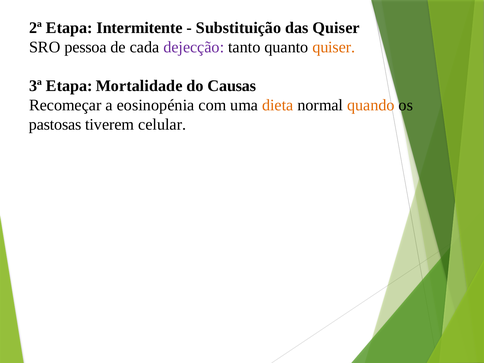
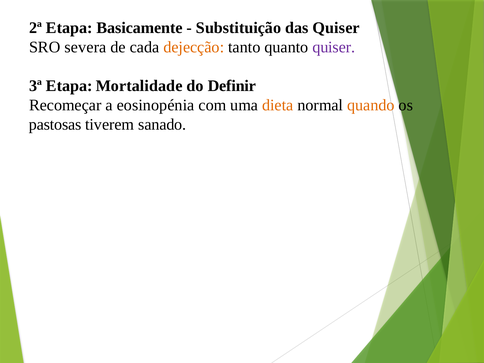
Intermitente: Intermitente -> Basicamente (140, 28)
pessoa: pessoa -> severa (85, 47)
dejecção colour: purple -> orange (194, 47)
quiser colour: orange -> purple (334, 47)
Causas: Causas -> Definir (232, 86)
celular: celular -> sanado (162, 125)
